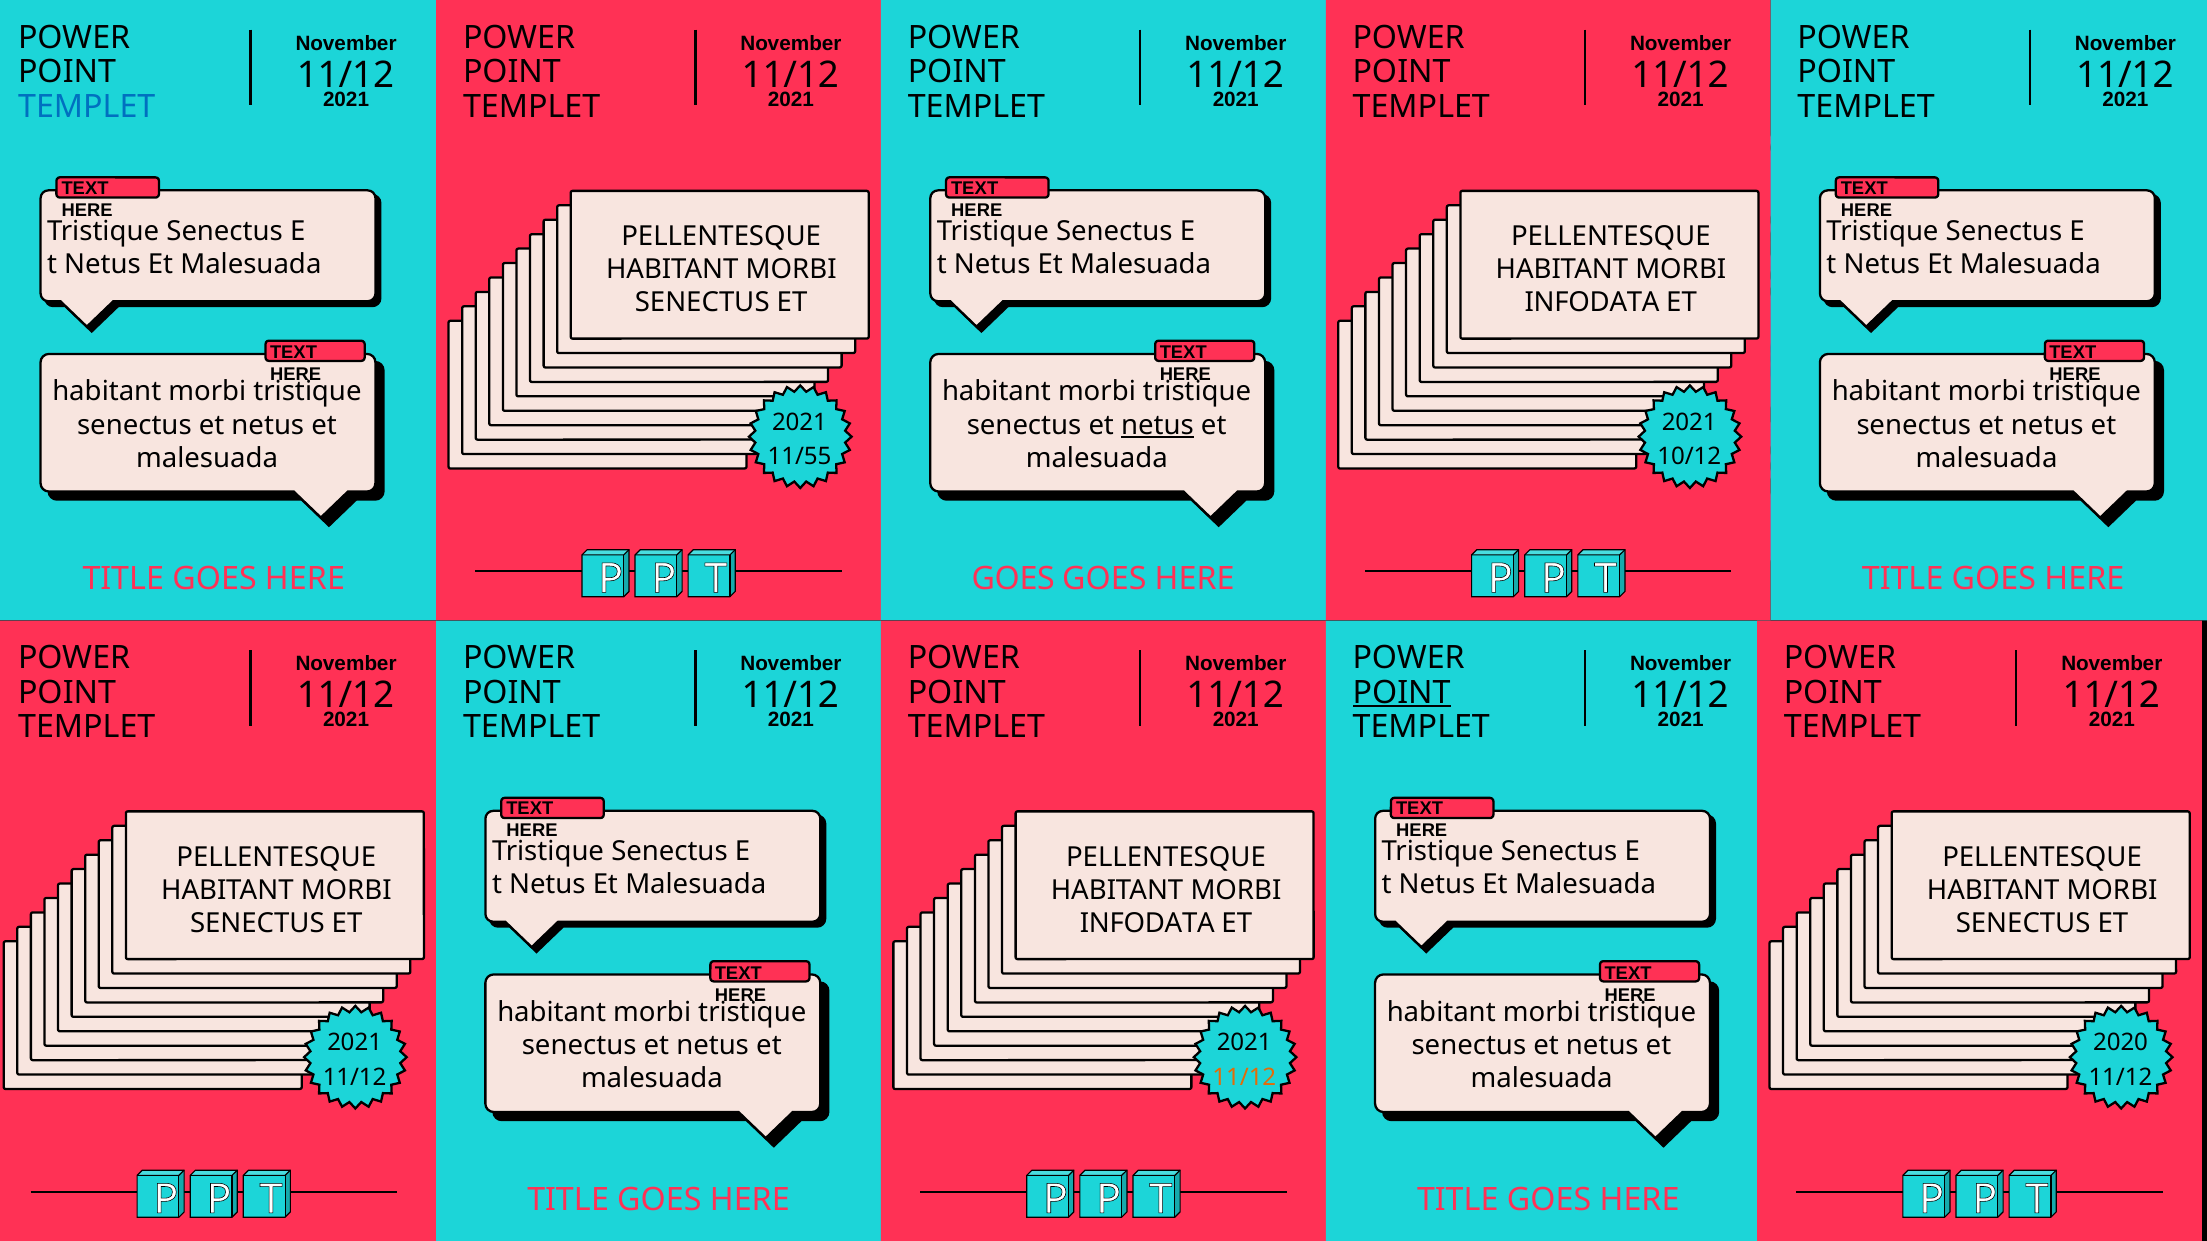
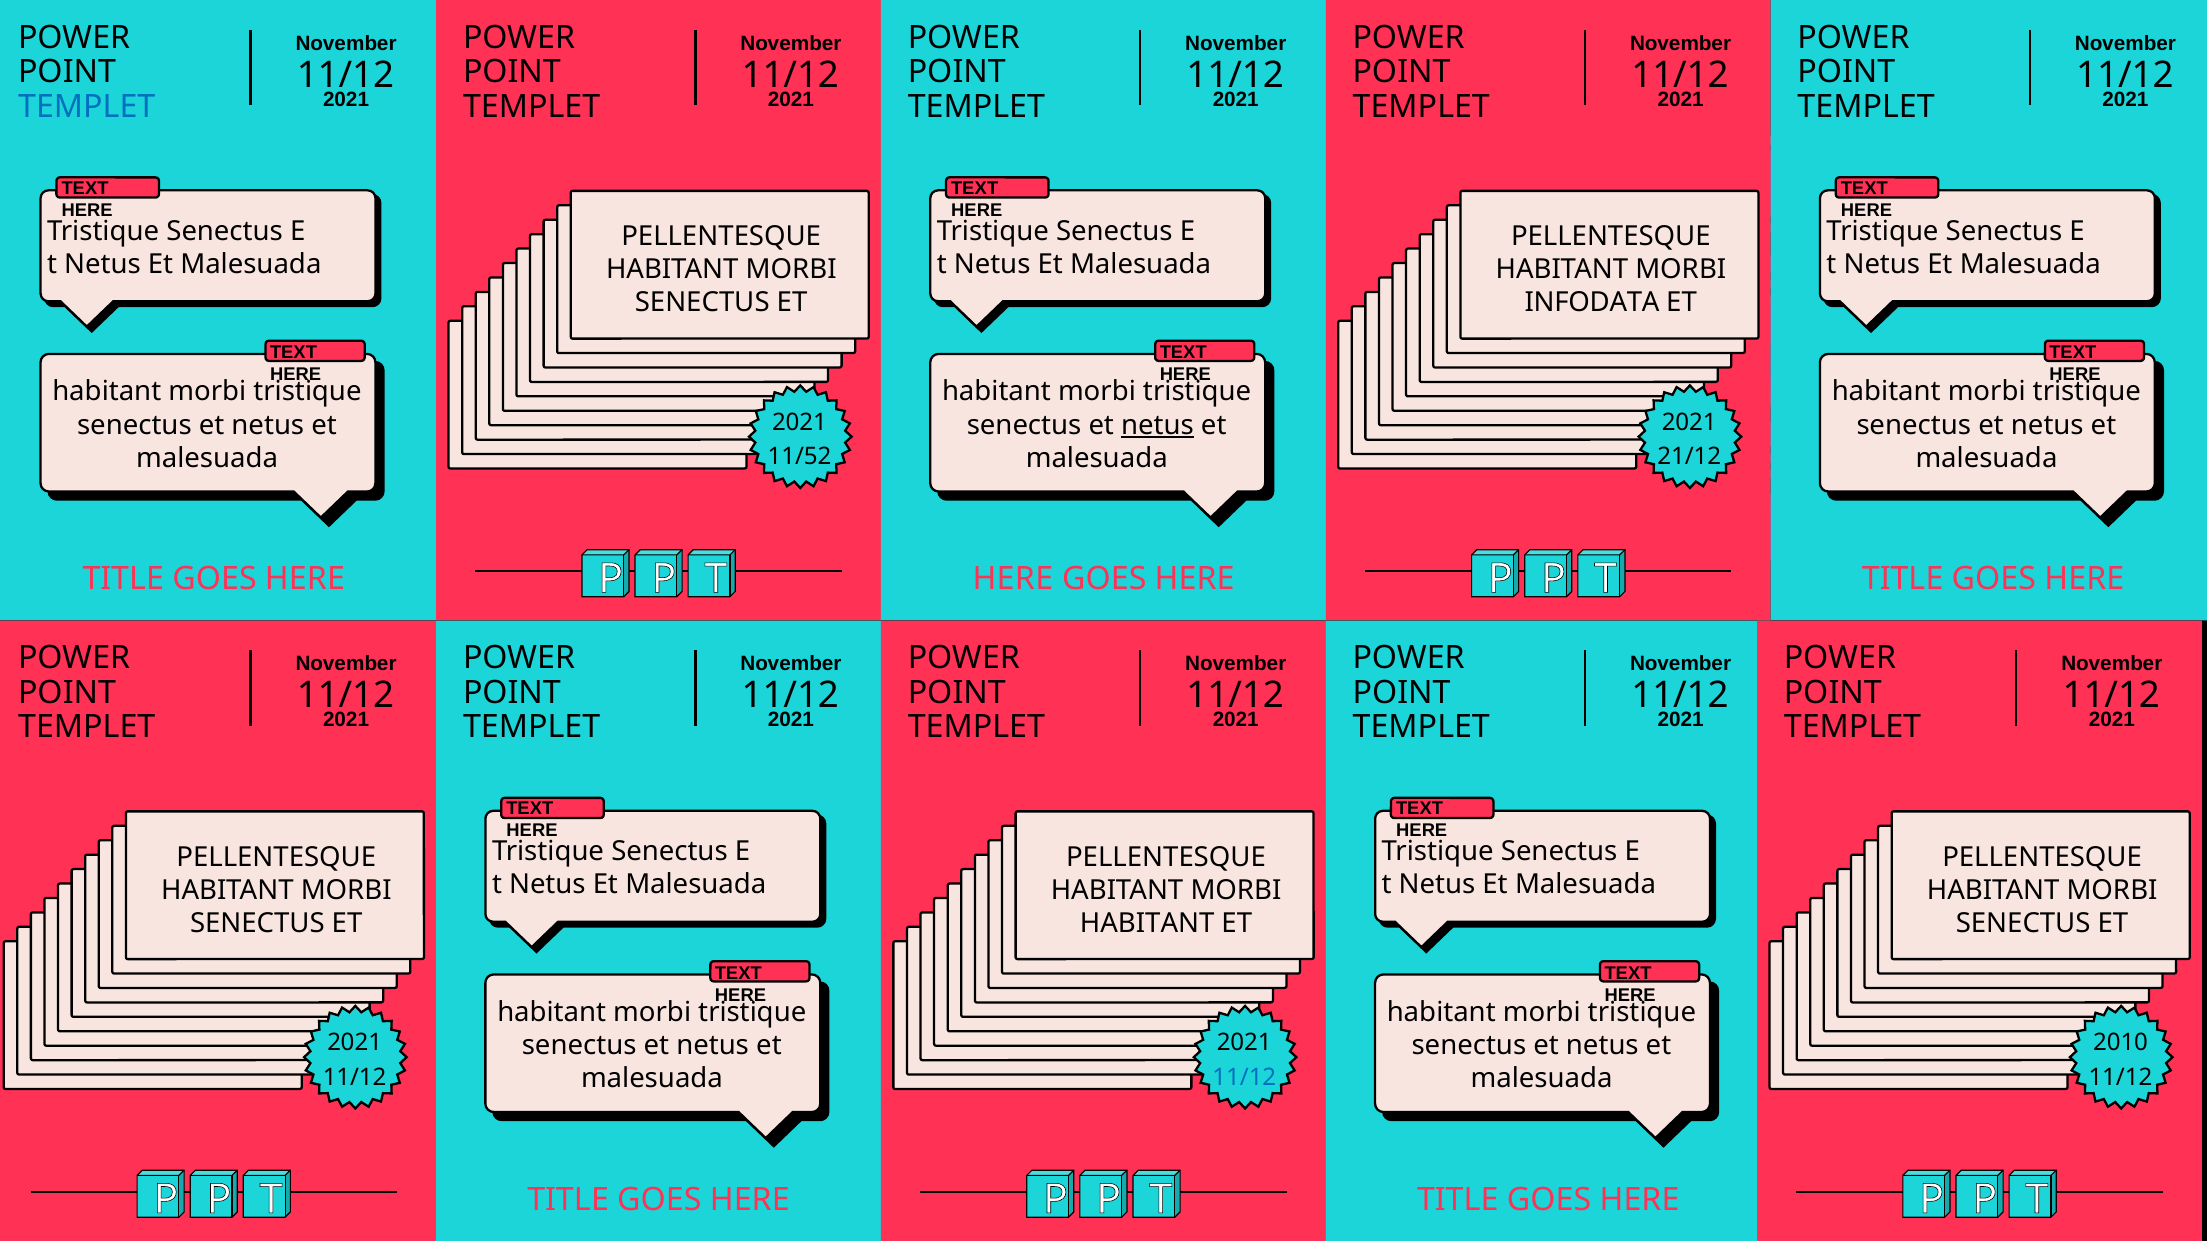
11/55: 11/55 -> 11/52 (800, 457)
10/12: 10/12 -> 21/12 (1689, 457)
GOES: GOES -> HERE (1013, 579)
POINT underline: present -> none (1402, 693)
INFODATA: INFODATA -> HABITANT (1147, 924)
2020: 2020 -> 2010 (2121, 1043)
11/12 colour: orange -> blue (1244, 1078)
